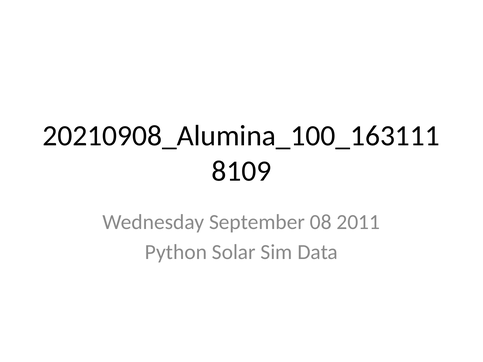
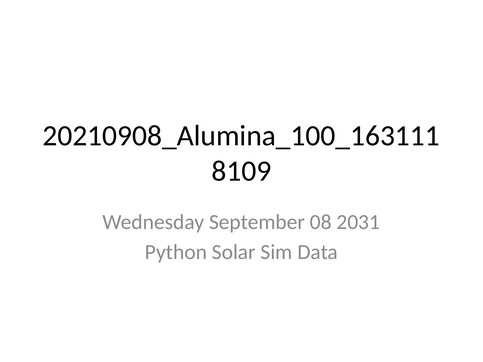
2011: 2011 -> 2031 (358, 222)
